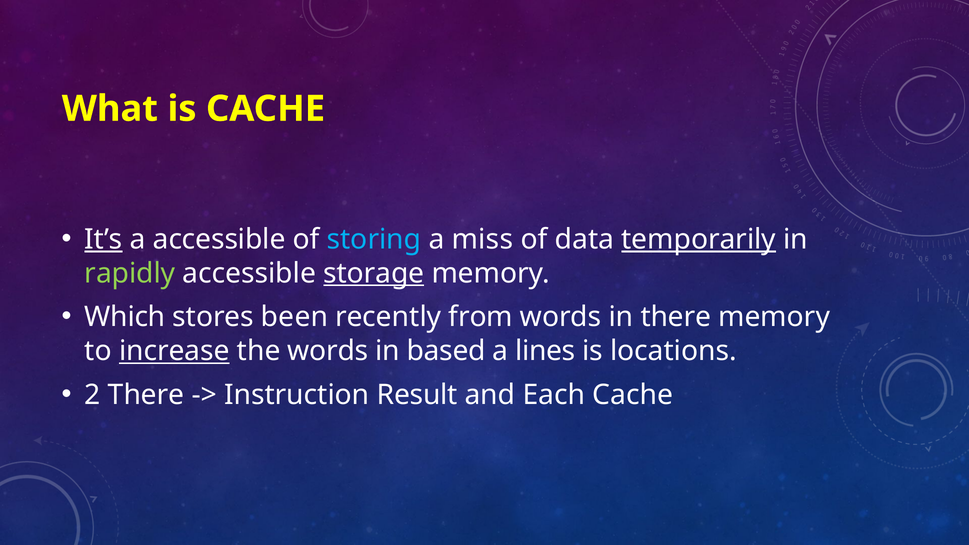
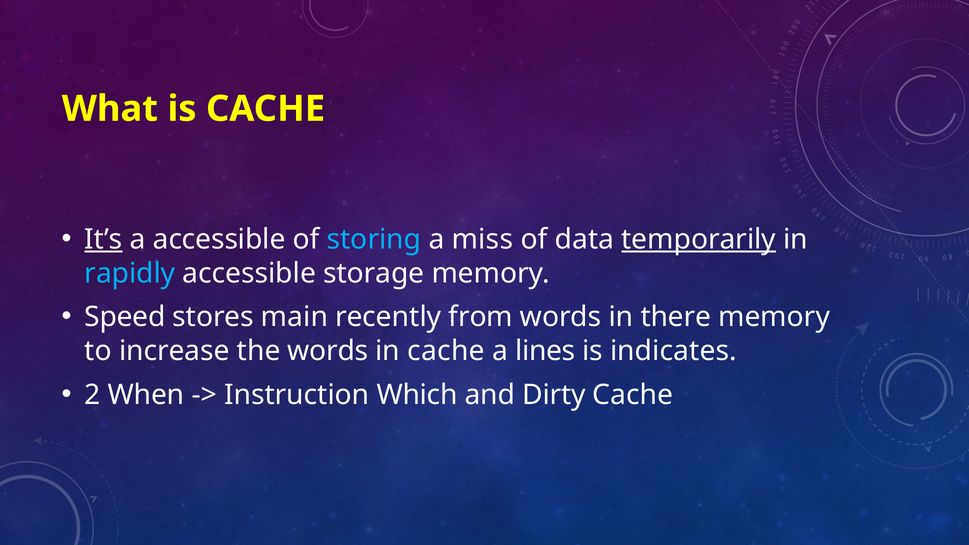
rapidly colour: light green -> light blue (130, 273)
storage underline: present -> none (374, 273)
Which: Which -> Speed (125, 317)
been: been -> main (295, 317)
increase underline: present -> none (174, 351)
in based: based -> cache (446, 351)
locations: locations -> indicates (673, 351)
2 There: There -> When (146, 395)
Result: Result -> Which (417, 395)
Each: Each -> Dirty (554, 395)
